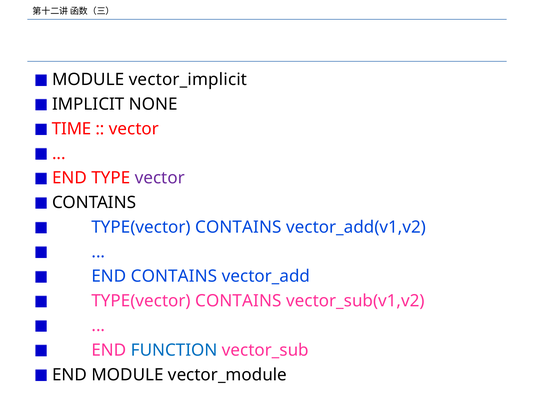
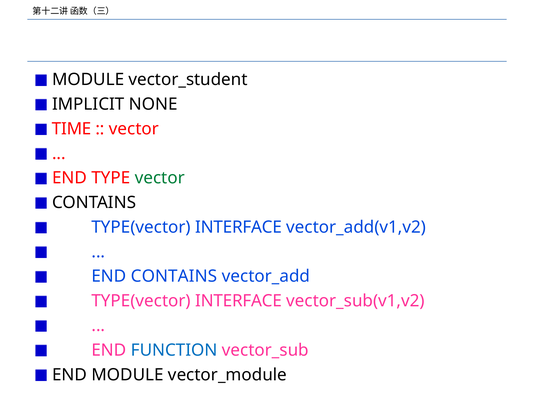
vector_implicit: vector_implicit -> vector_student (188, 80)
vector colour: purple -> green (160, 178)
CONTAINS: CONTAINS -> INTERFACE (239, 227)
CONTAINS: CONTAINS -> INTERFACE (239, 301)
